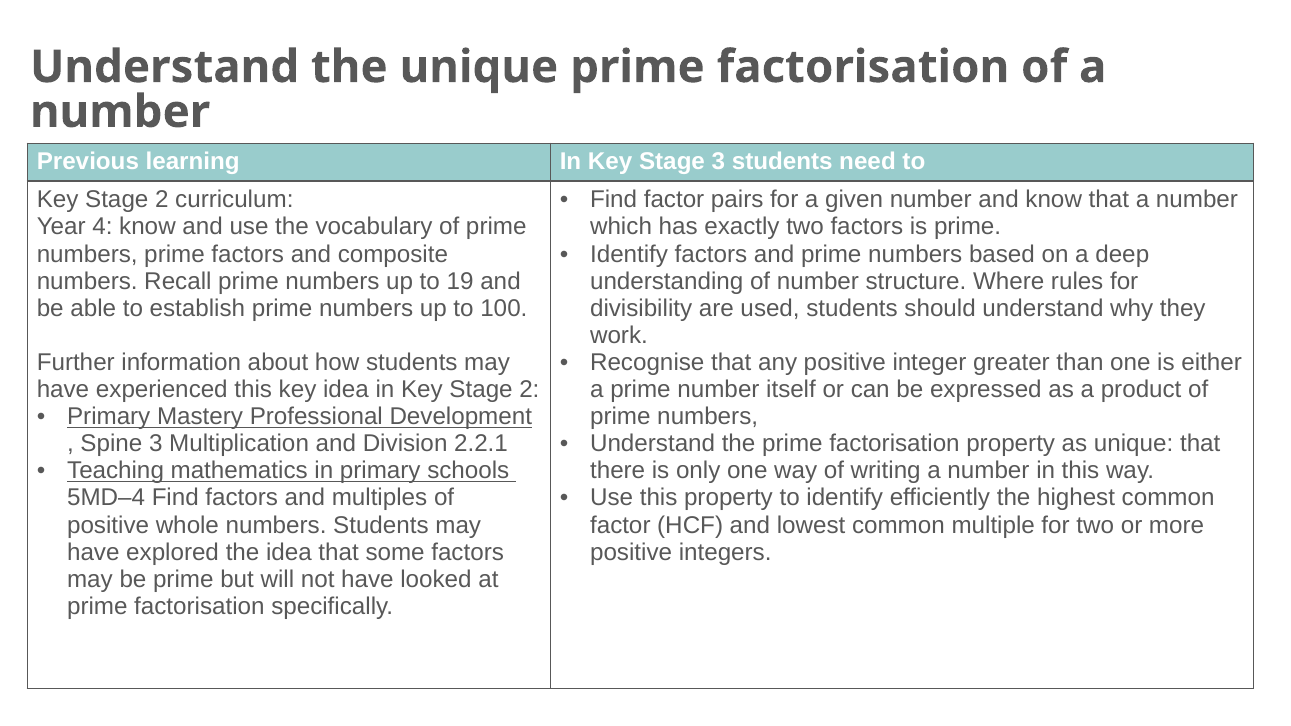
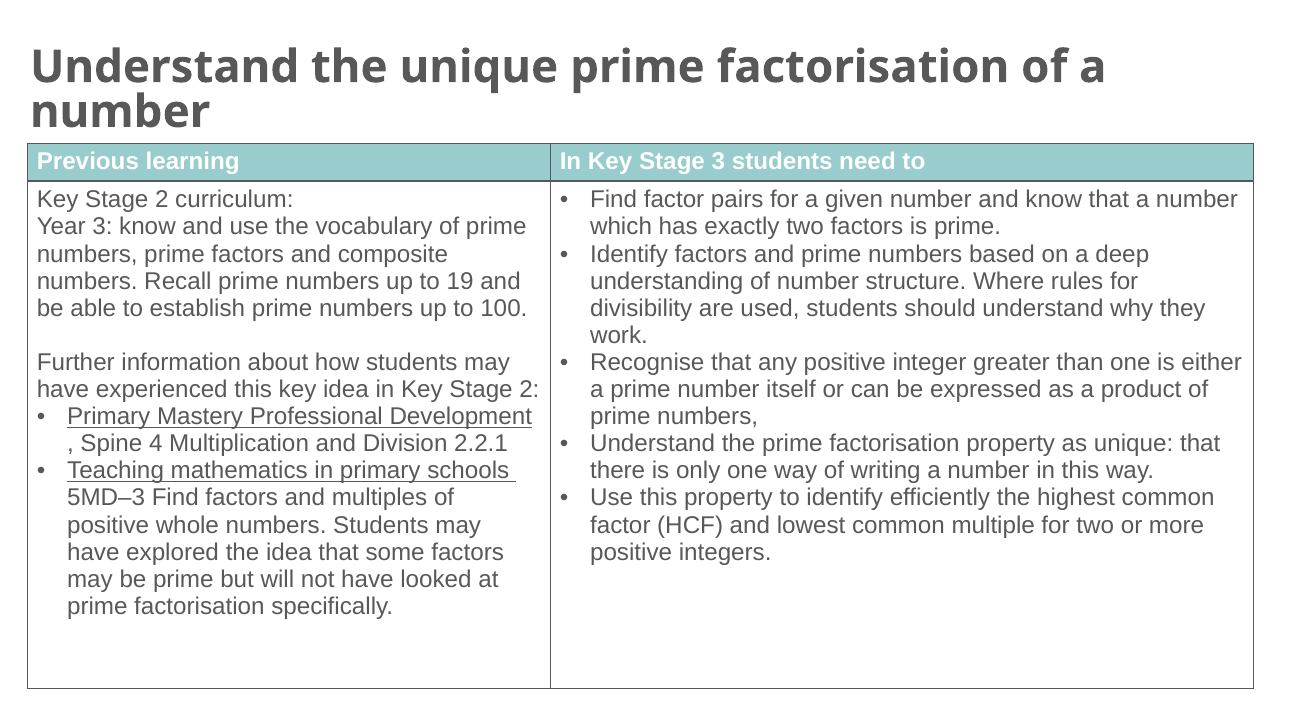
Year 4: 4 -> 3 (102, 227)
Spine 3: 3 -> 4 (156, 444)
5MD–4: 5MD–4 -> 5MD–3 (106, 498)
